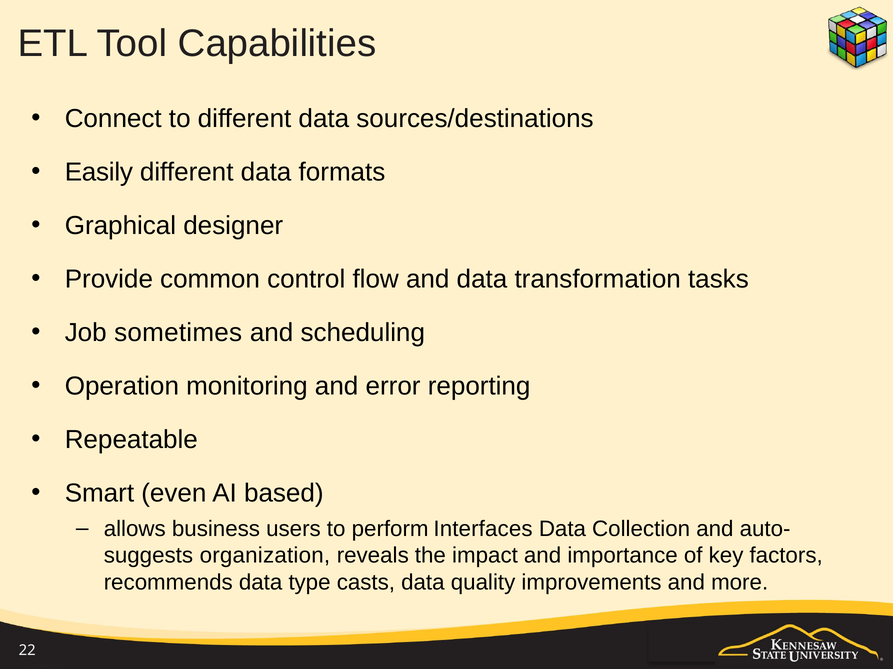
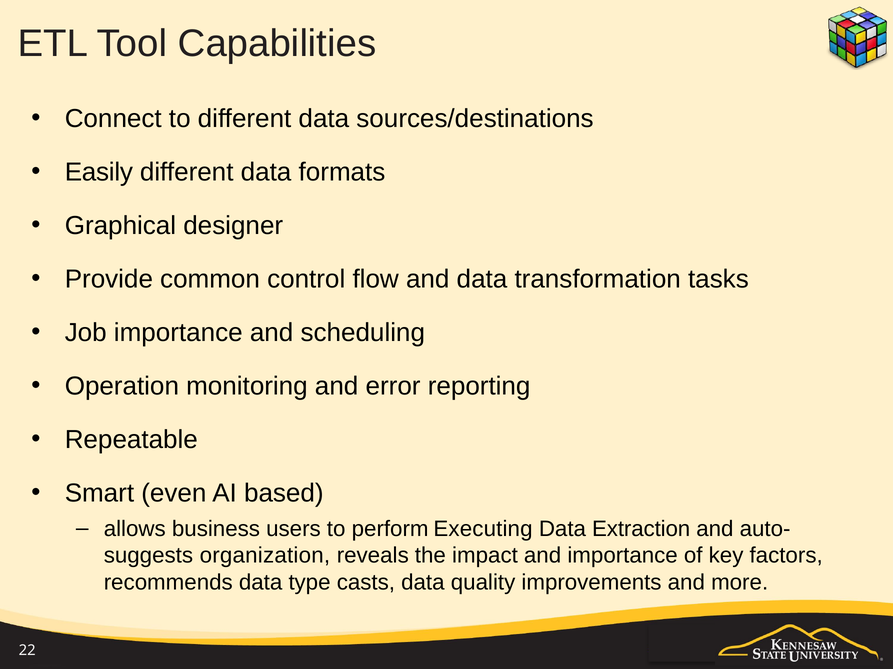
Job sometimes: sometimes -> importance (178, 333)
Interfaces: Interfaces -> Executing (483, 529)
Collection: Collection -> Extraction (641, 529)
